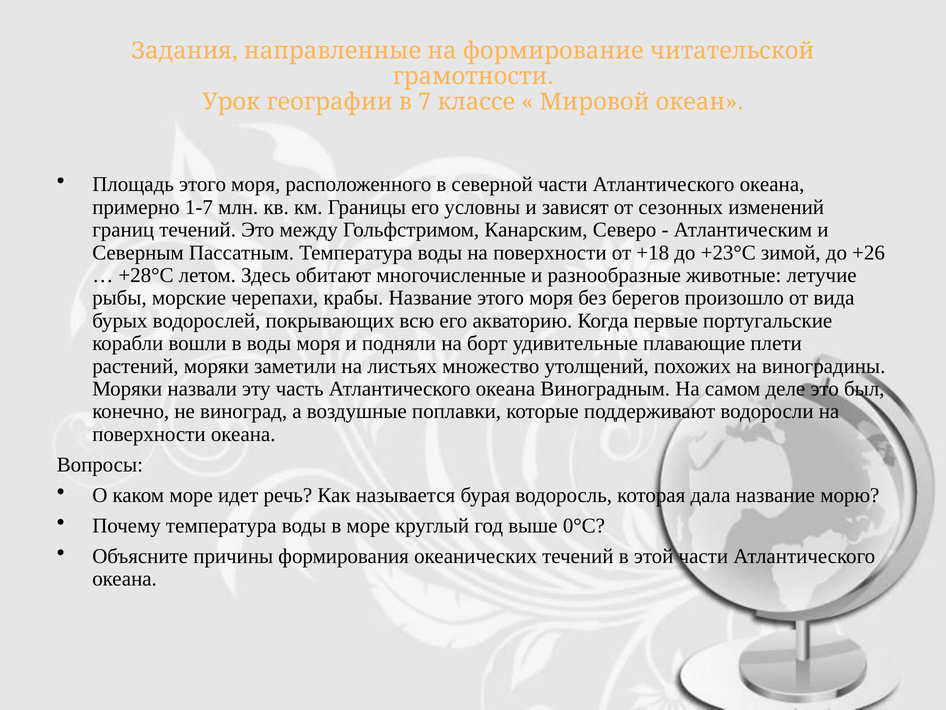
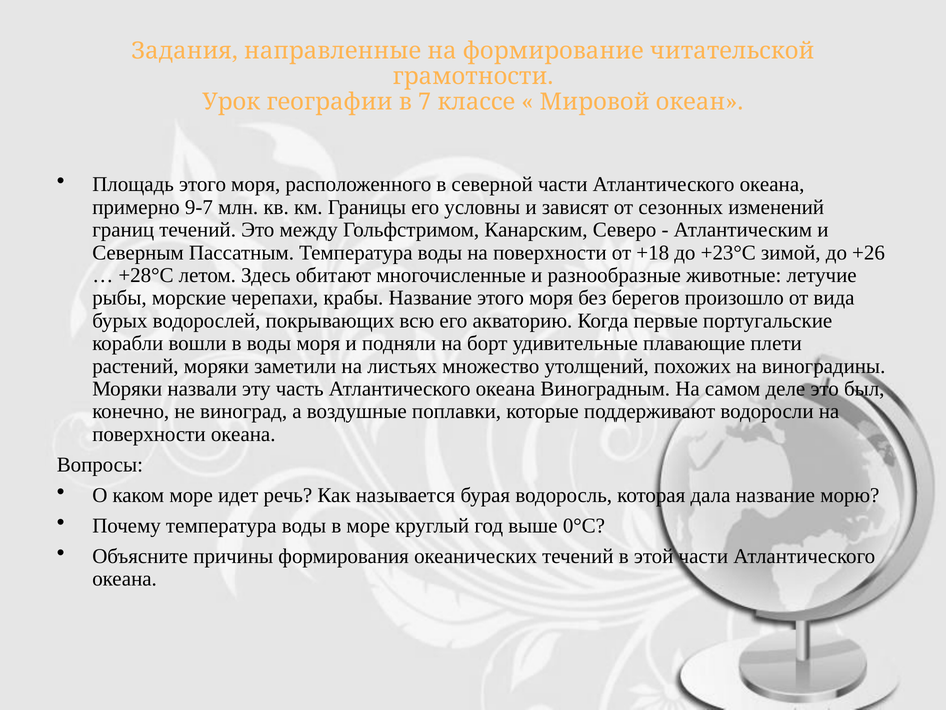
1-7: 1-7 -> 9-7 (199, 207)
